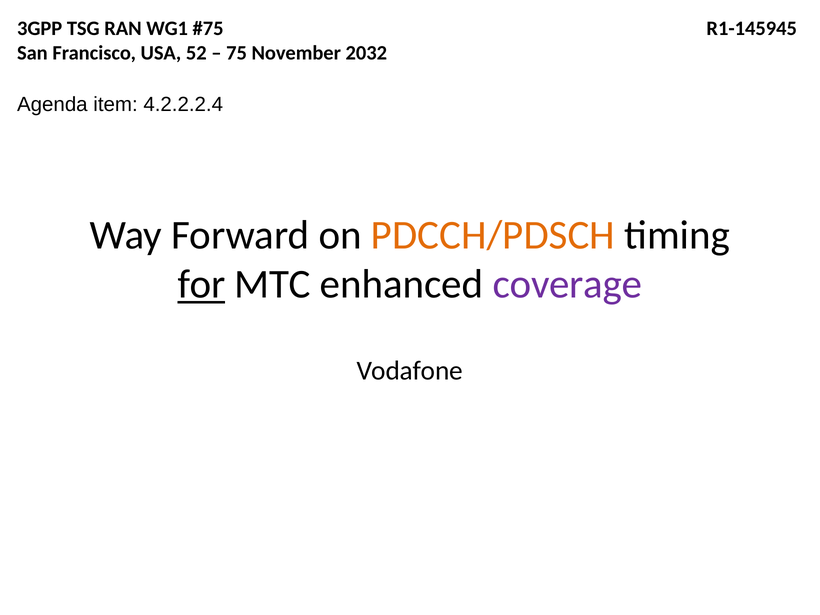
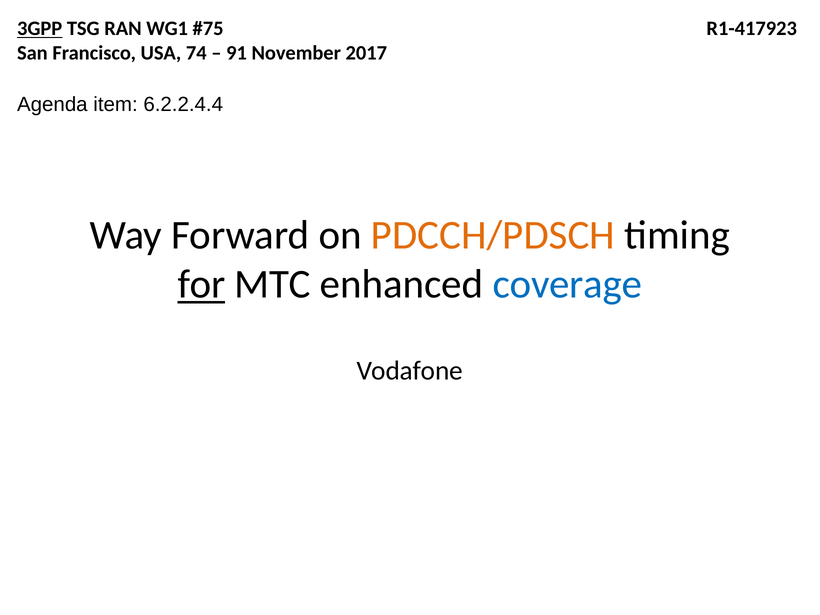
3GPP underline: none -> present (40, 29)
R1-145945: R1-145945 -> R1-417923 (752, 29)
52: 52 -> 74 (196, 53)
75: 75 -> 91 (237, 53)
2032: 2032 -> 2017 (366, 53)
4.2.2.2.4: 4.2.2.2.4 -> 6.2.2.4.4 (183, 104)
coverage colour: purple -> blue (567, 284)
